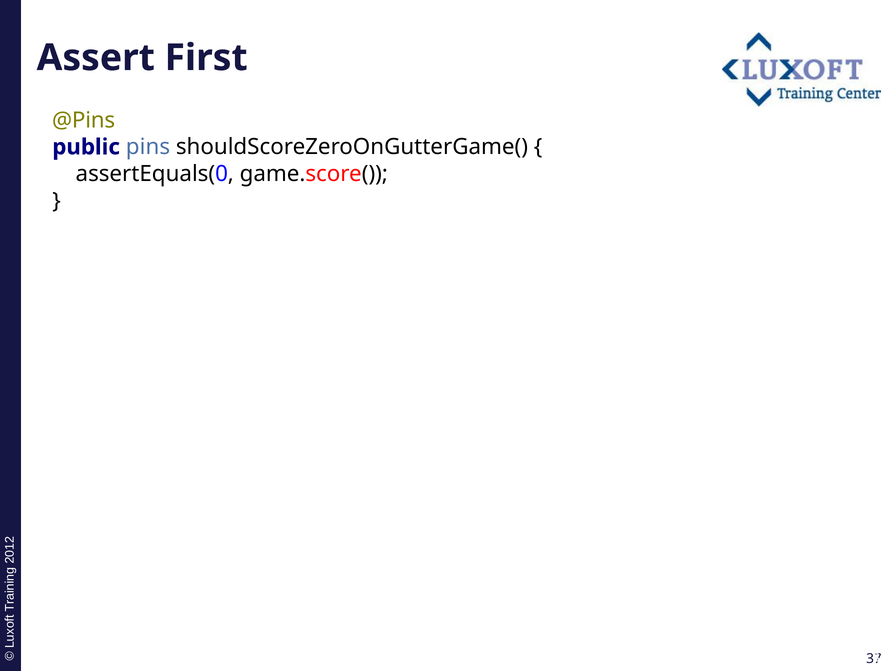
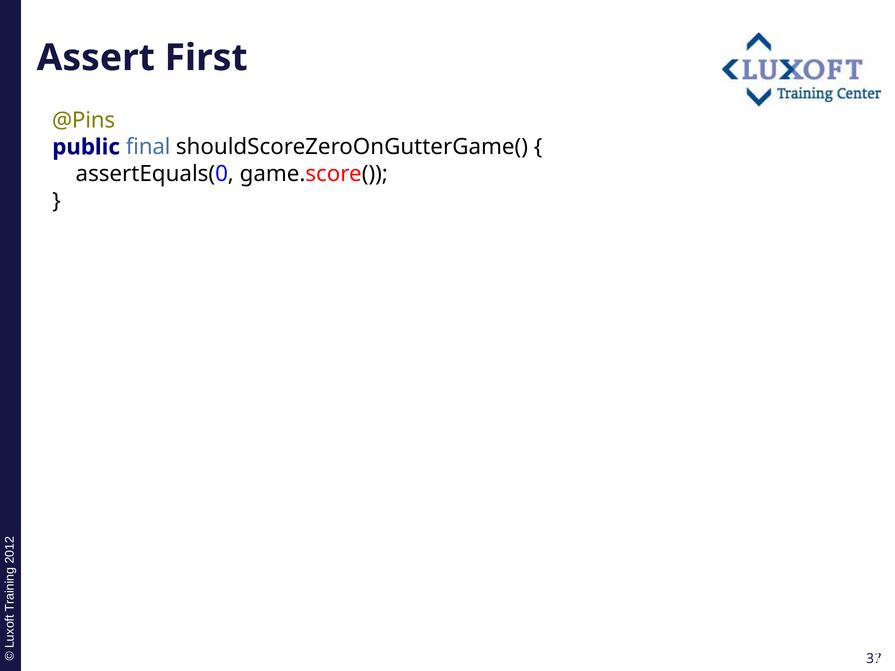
pins: pins -> final (148, 147)
